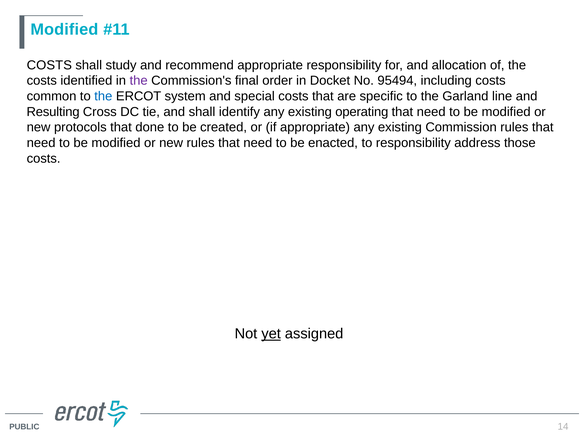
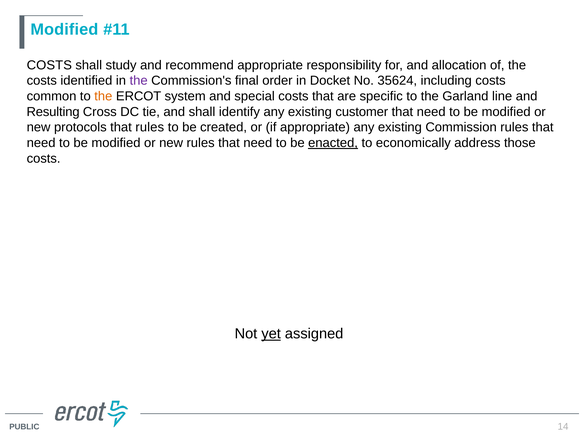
95494: 95494 -> 35624 (397, 81)
the colour: blue -> orange (103, 96)
operating: operating -> customer (362, 112)
that done: done -> rules (150, 128)
enacted underline: none -> present (333, 143)
to responsibility: responsibility -> economically (413, 143)
